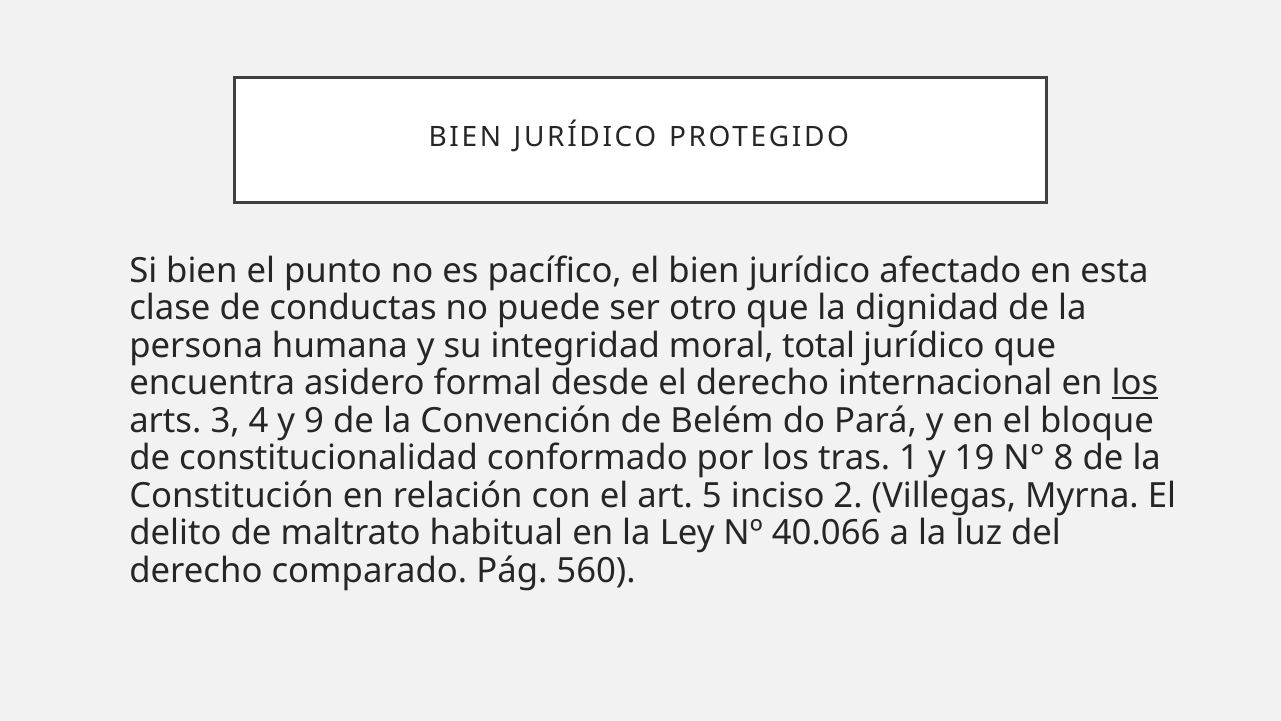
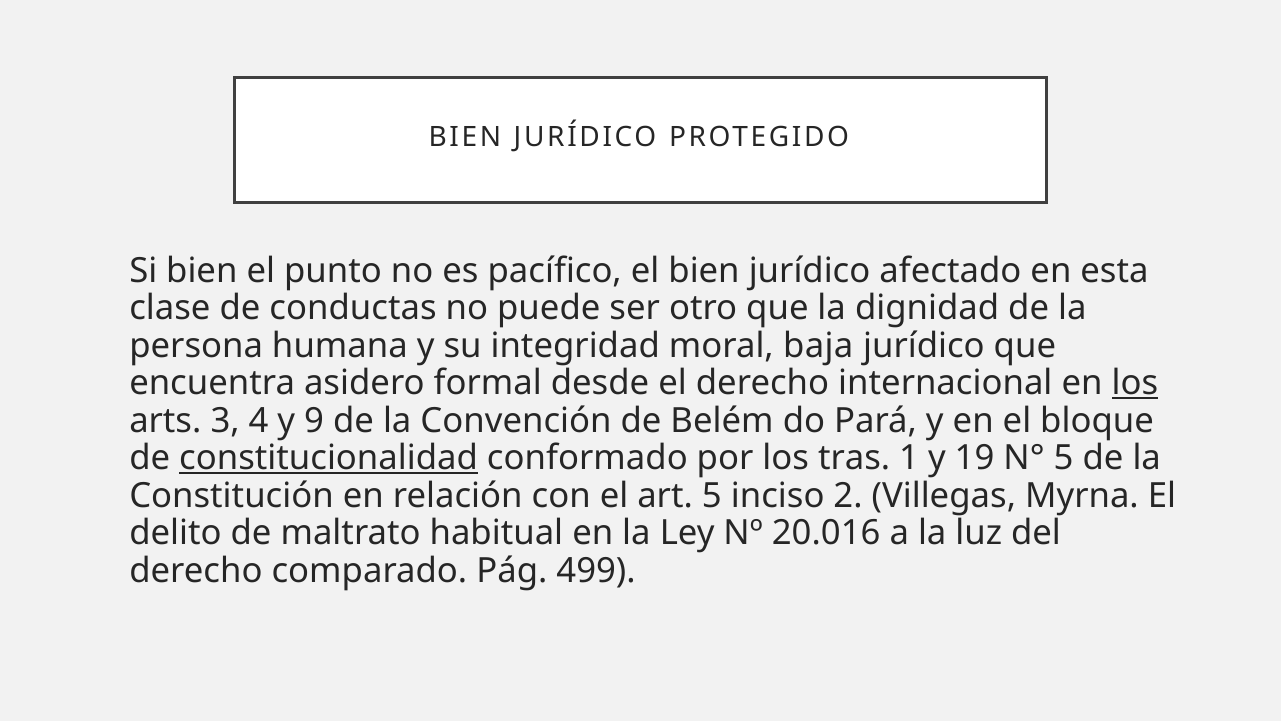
total: total -> baja (818, 346)
constitucionalidad underline: none -> present (329, 458)
N° 8: 8 -> 5 (1064, 458)
40.066: 40.066 -> 20.016 (826, 533)
560: 560 -> 499 (596, 570)
